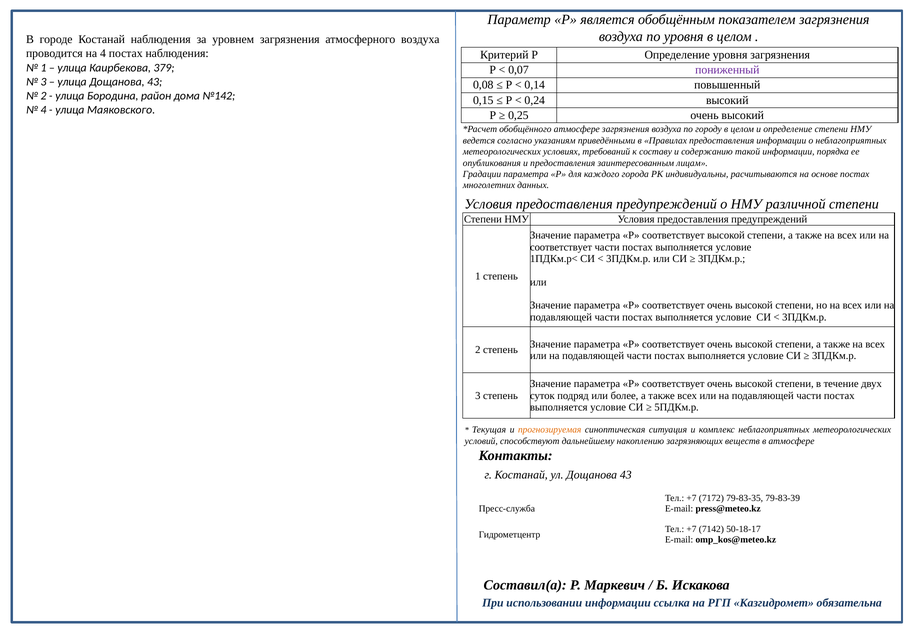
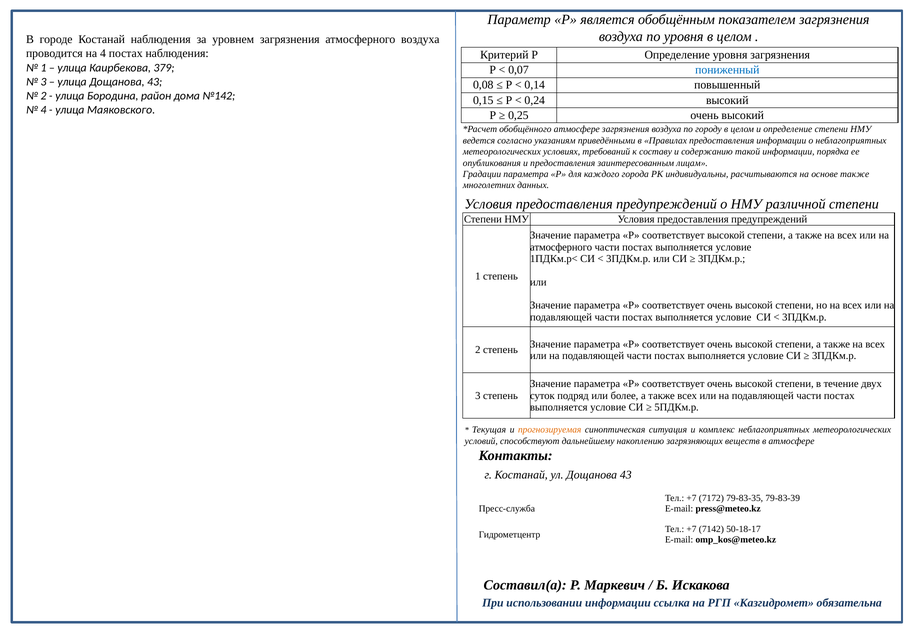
пониженный colour: purple -> blue (727, 70)
основе постах: постах -> также (855, 174)
соответствует: соответствует -> атмосферного (561, 247)
